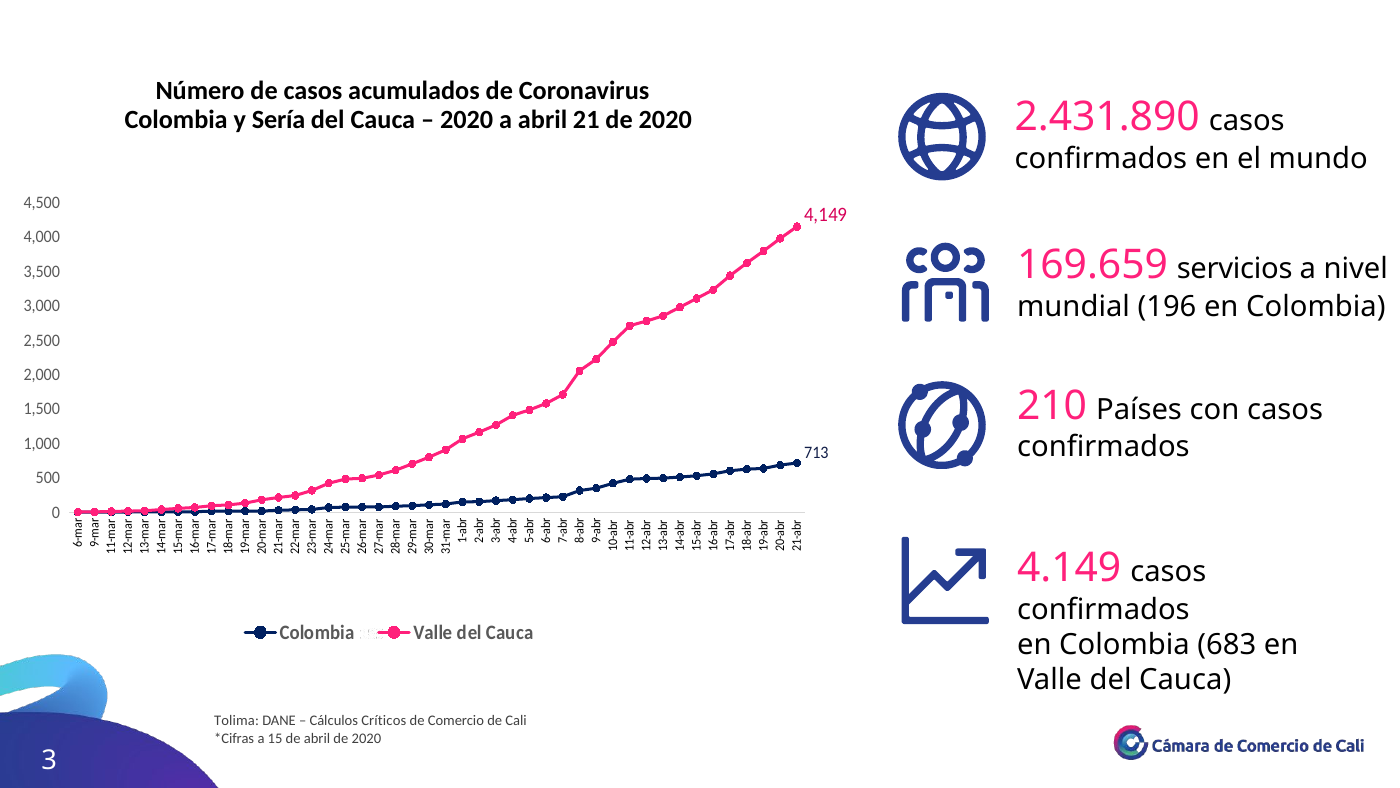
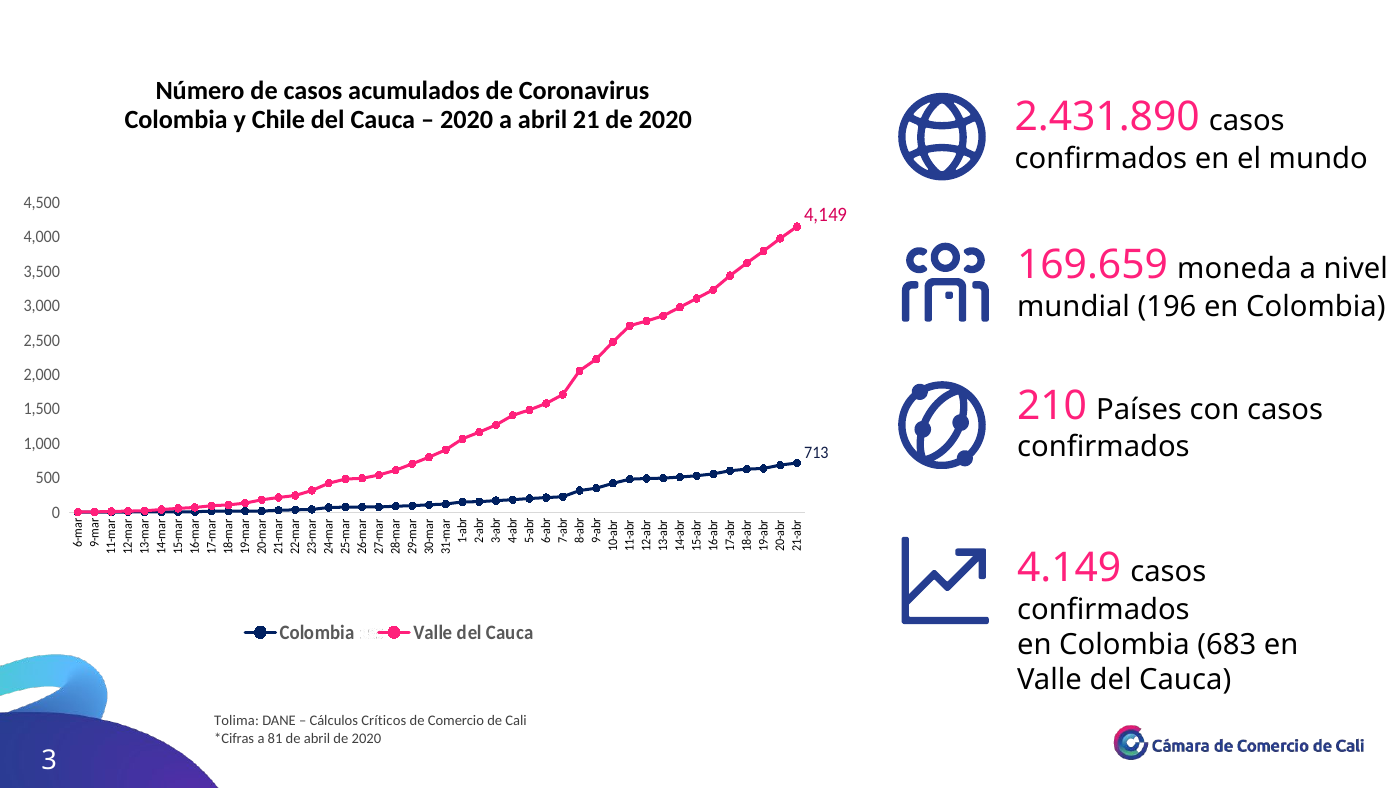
Sería: Sería -> Chile (279, 120)
servicios: servicios -> moneda (1234, 269)
15: 15 -> 81 (275, 738)
